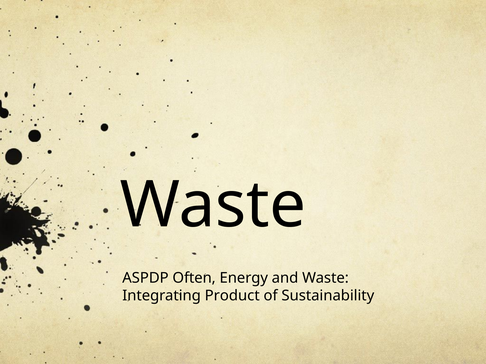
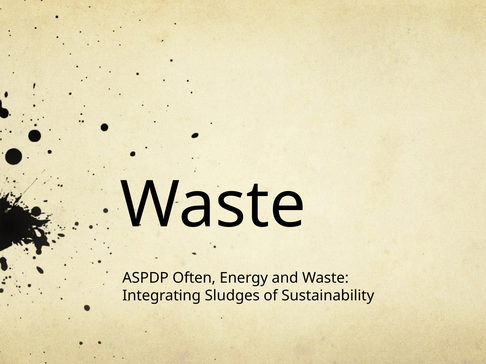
Product: Product -> Sludges (232, 296)
